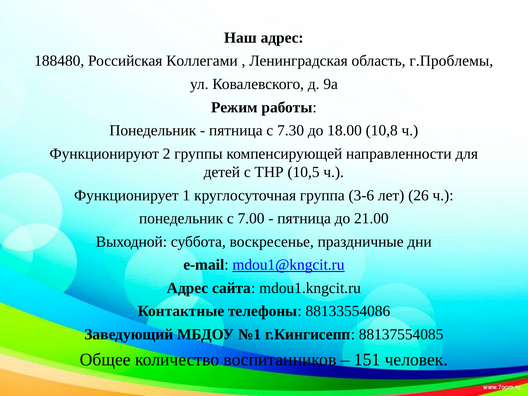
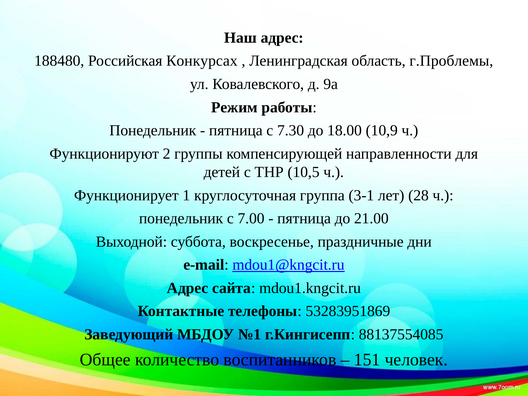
Коллегами: Коллегами -> Конкурсах (202, 61)
10,8: 10,8 -> 10,9 (382, 130)
3-6: 3-6 -> 3-1 (361, 195)
26: 26 -> 28 (418, 195)
88133554086: 88133554086 -> 53283951869 (348, 311)
